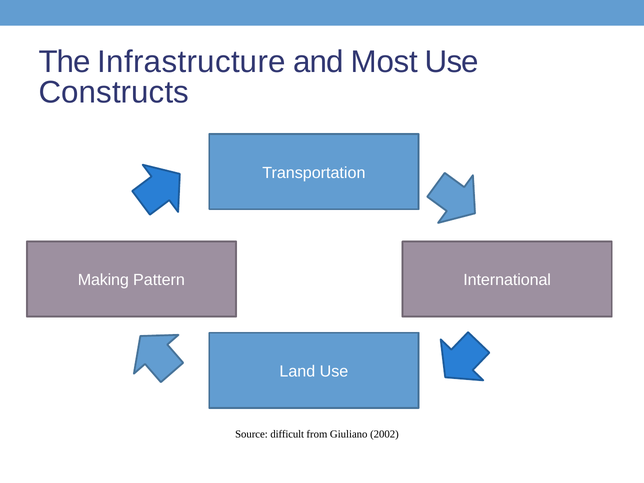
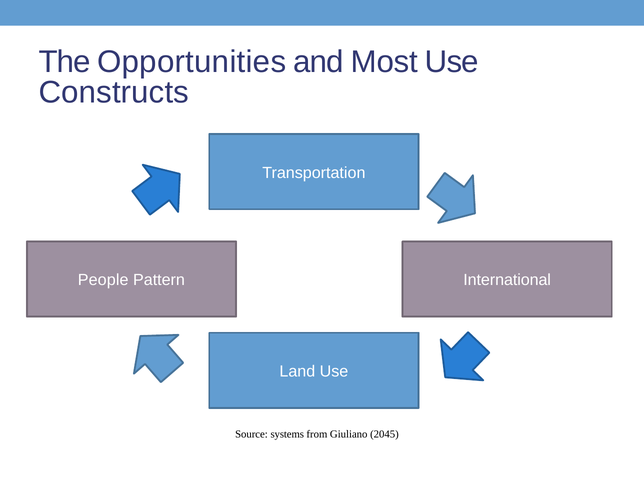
Infrastructure: Infrastructure -> Opportunities (192, 62)
Making: Making -> People (103, 280)
difficult: difficult -> systems (287, 434)
2002: 2002 -> 2045 (384, 434)
